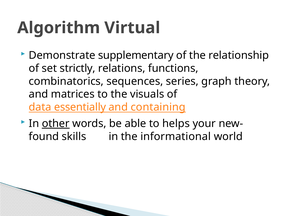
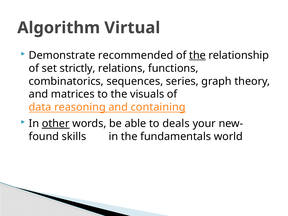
supplementary: supplementary -> recommended (136, 55)
the underline: none -> present (197, 55)
essentially: essentially -> reasoning (80, 107)
helps: helps -> deals (176, 124)
informational: informational -> fundamentals (176, 137)
